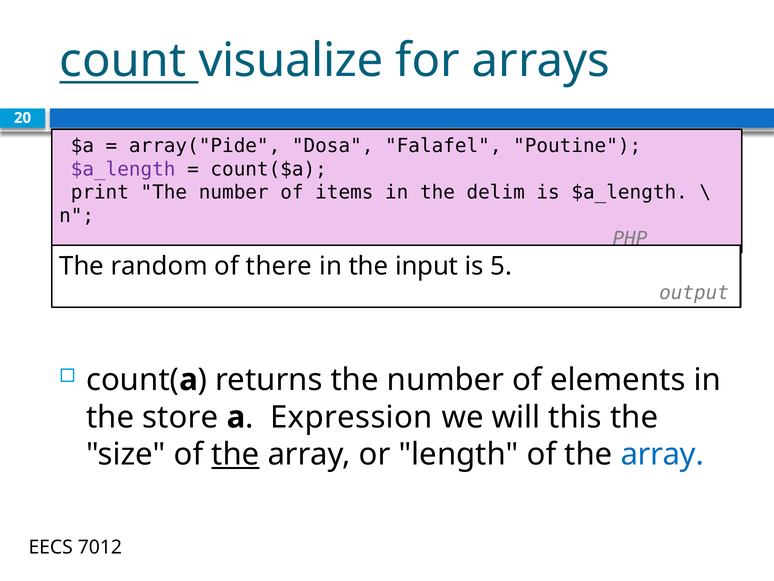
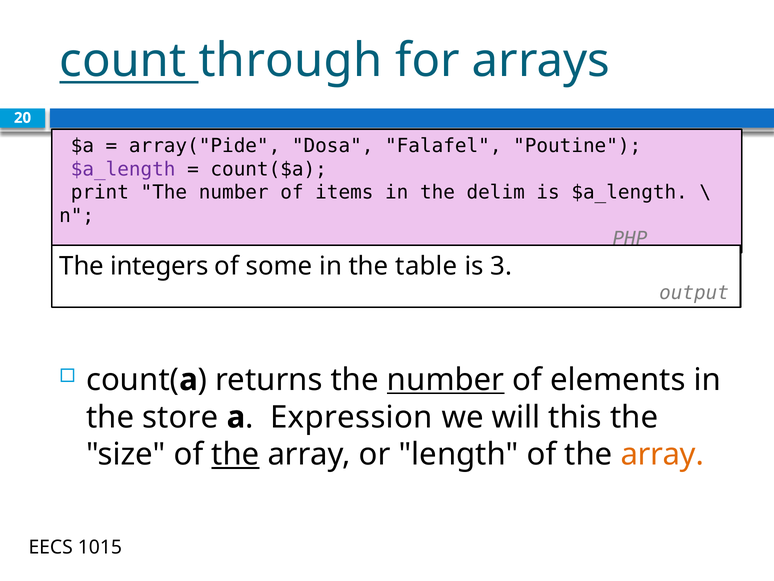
visualize: visualize -> through (291, 61)
random: random -> integers (159, 266)
there: there -> some (279, 266)
input: input -> table (426, 266)
5: 5 -> 3 (501, 266)
number underline: none -> present (446, 379)
array colour: blue -> orange (662, 454)
7012: 7012 -> 1015 (100, 547)
